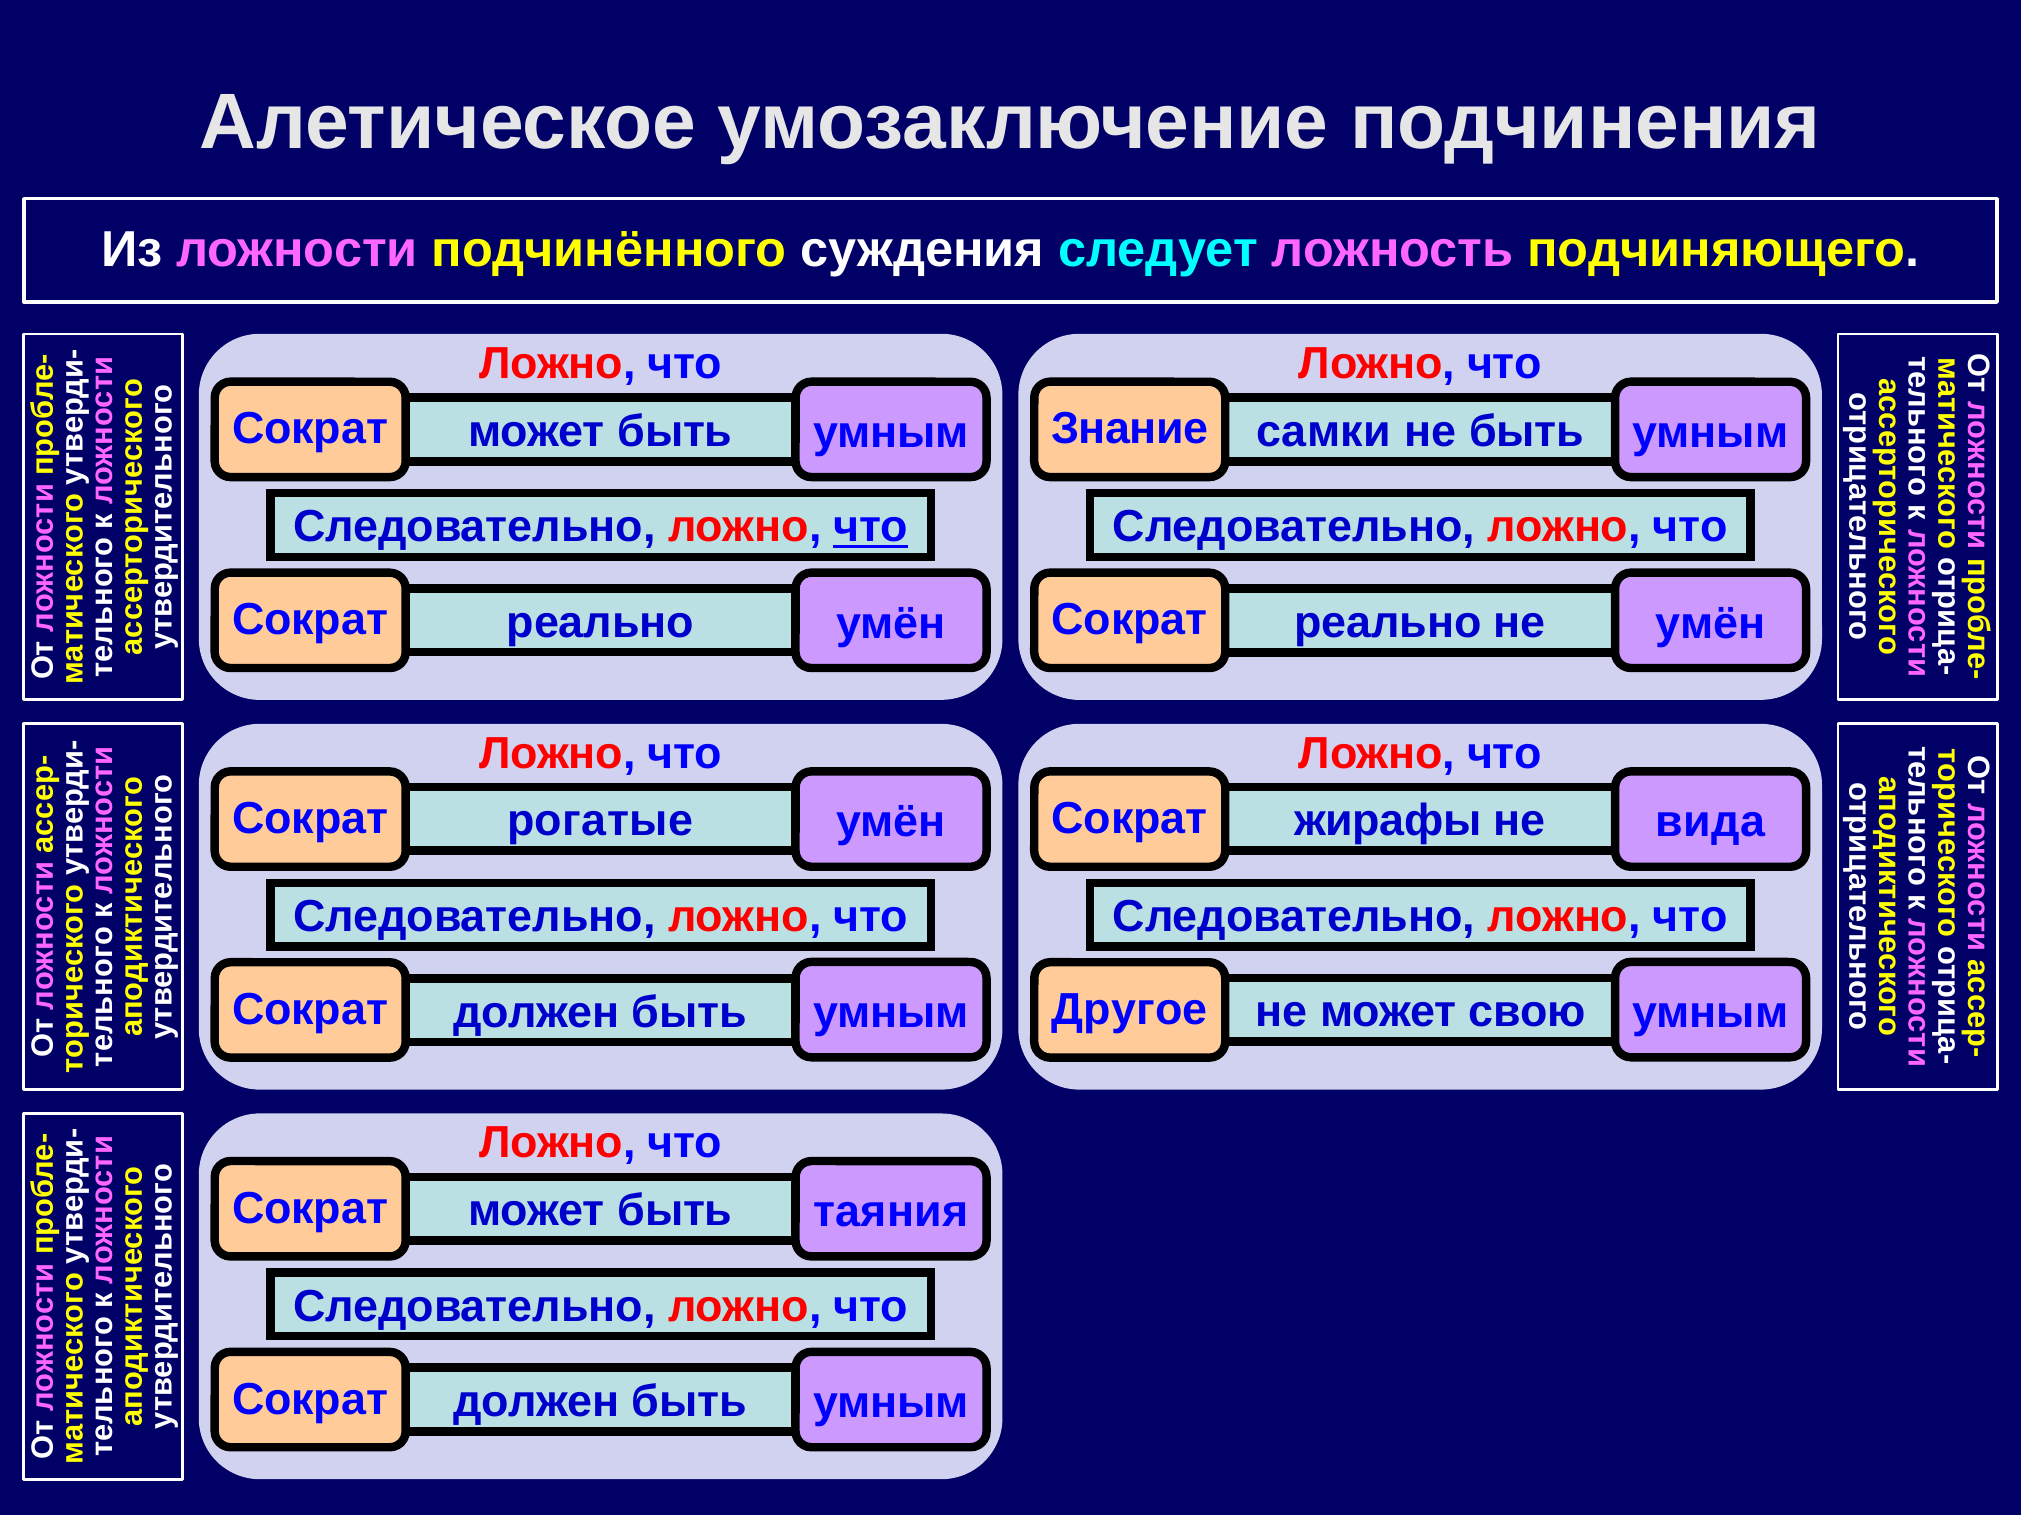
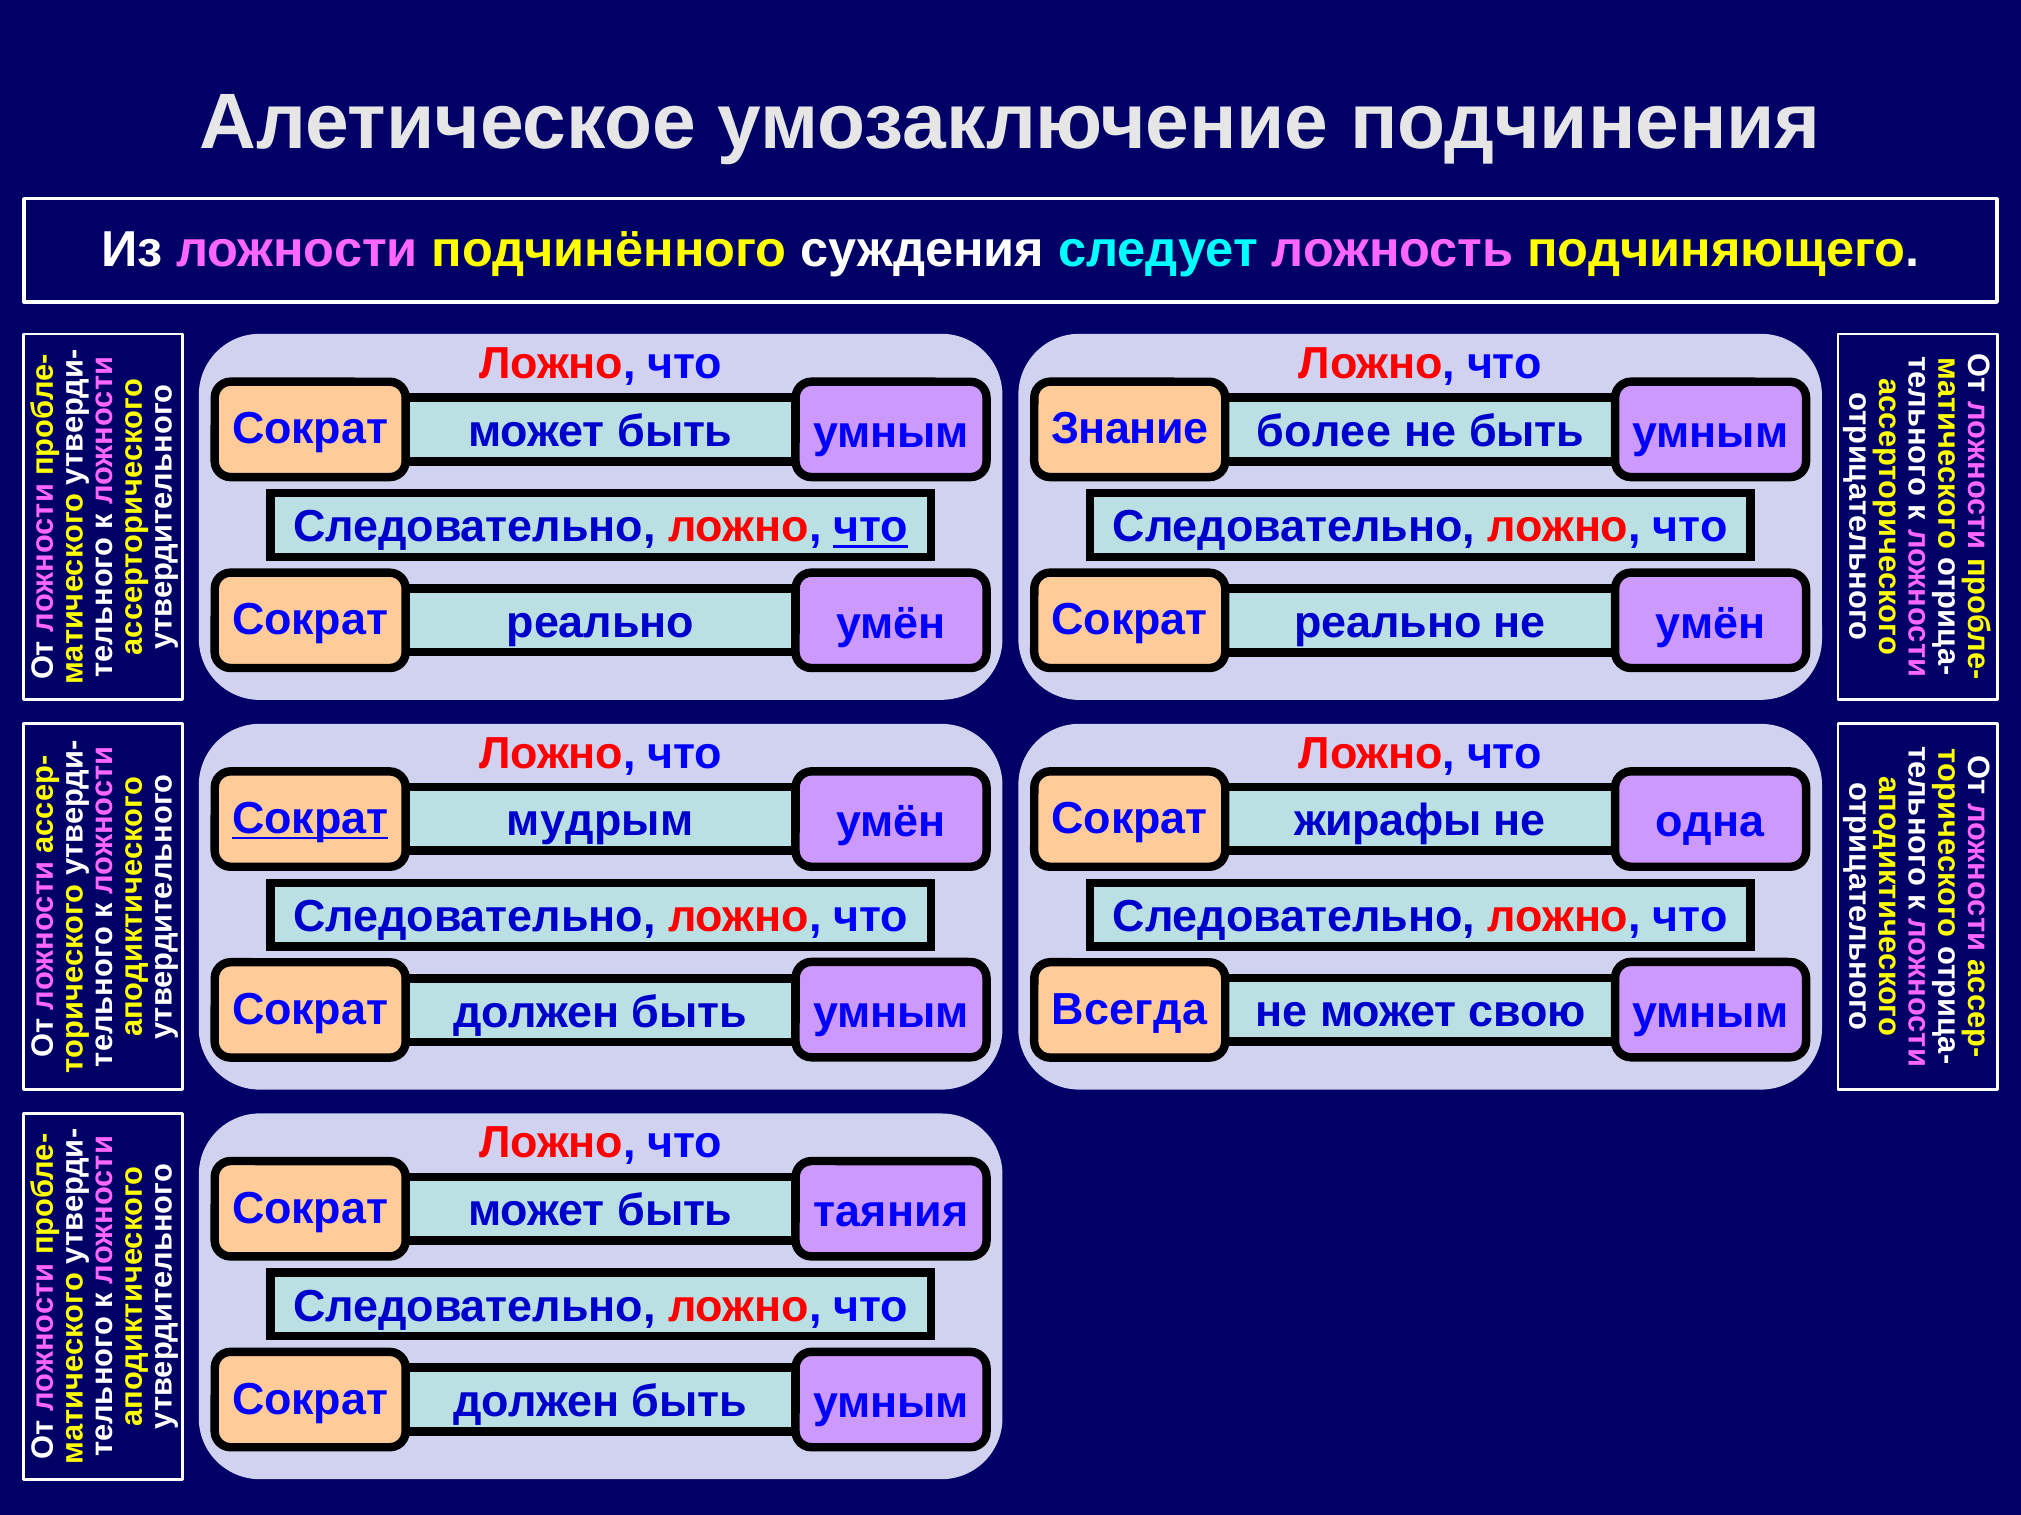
самки: самки -> более (1324, 432)
Сократ underline: none -> present (310, 819)
рогатые: рогатые -> мудрым (600, 822)
вида: вида -> одна (1710, 823)
Другое: Другое -> Всегда (1130, 1010)
